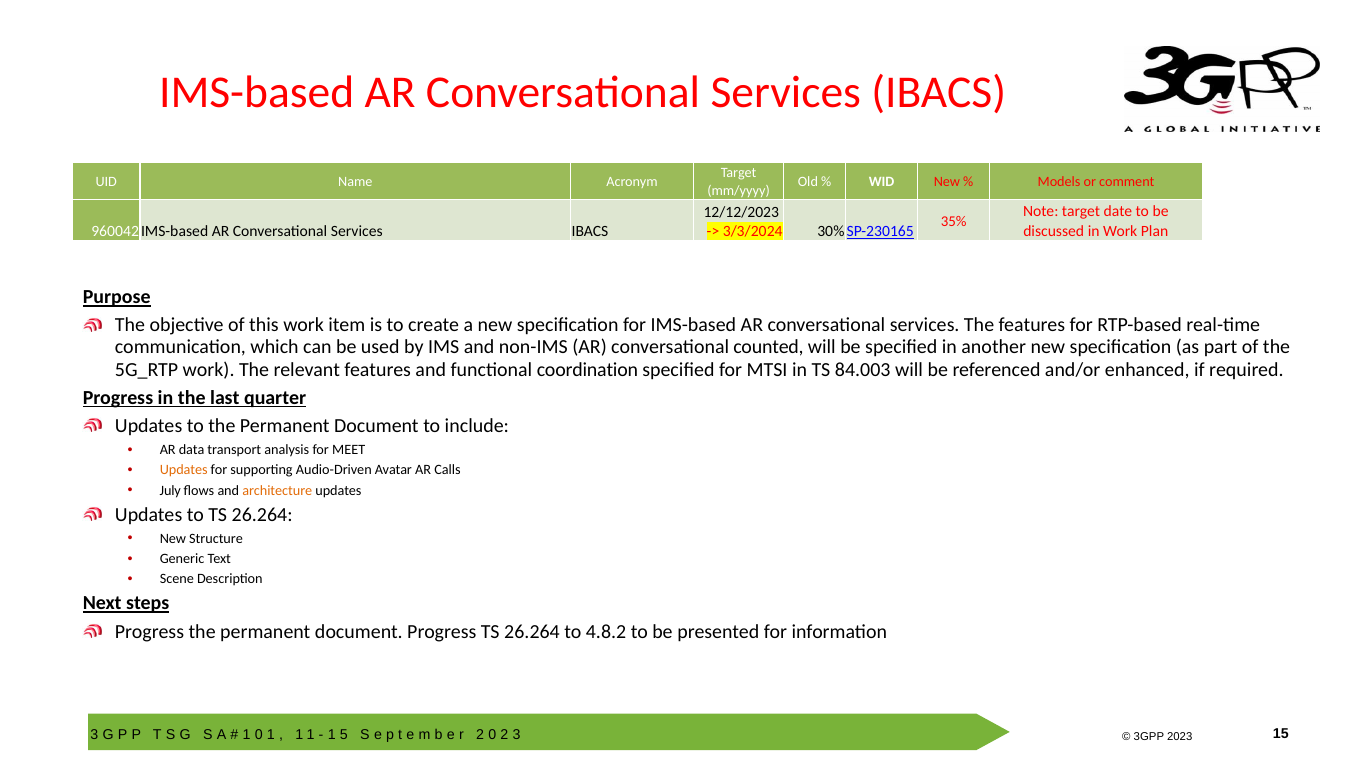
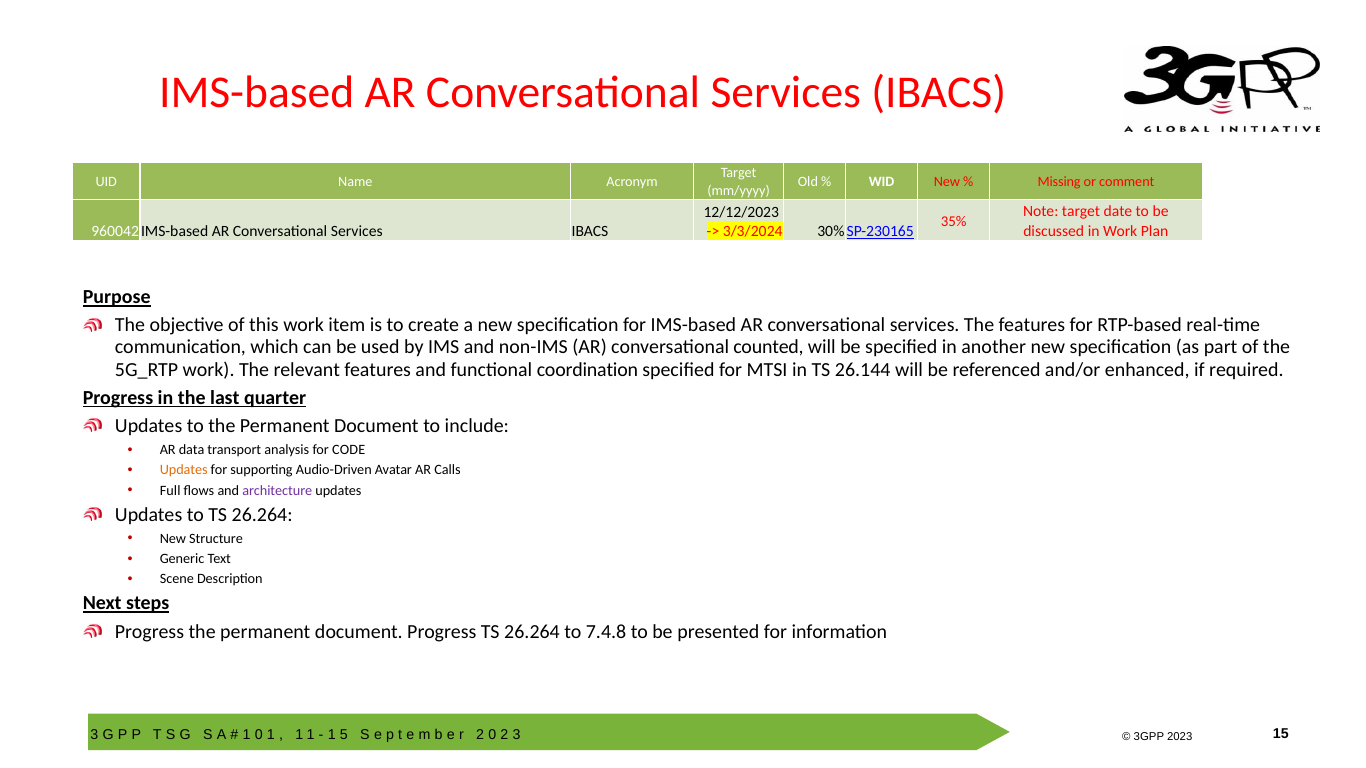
Models: Models -> Missing (1059, 182)
84.003: 84.003 -> 26.144 (863, 370)
MEET: MEET -> CODE (349, 450)
July: July -> Full (170, 491)
architecture colour: orange -> purple (277, 491)
4.8.2: 4.8.2 -> 7.4.8 (606, 632)
